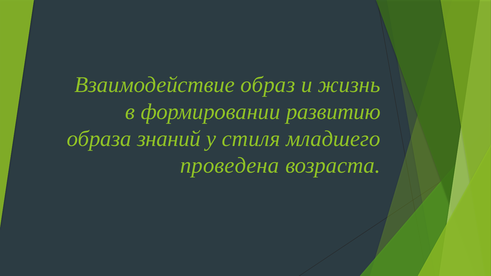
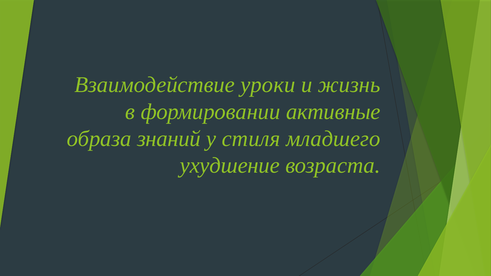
образ: образ -> уроки (268, 85)
развитию: развитию -> активные (333, 112)
проведена: проведена -> ухудшение (230, 166)
